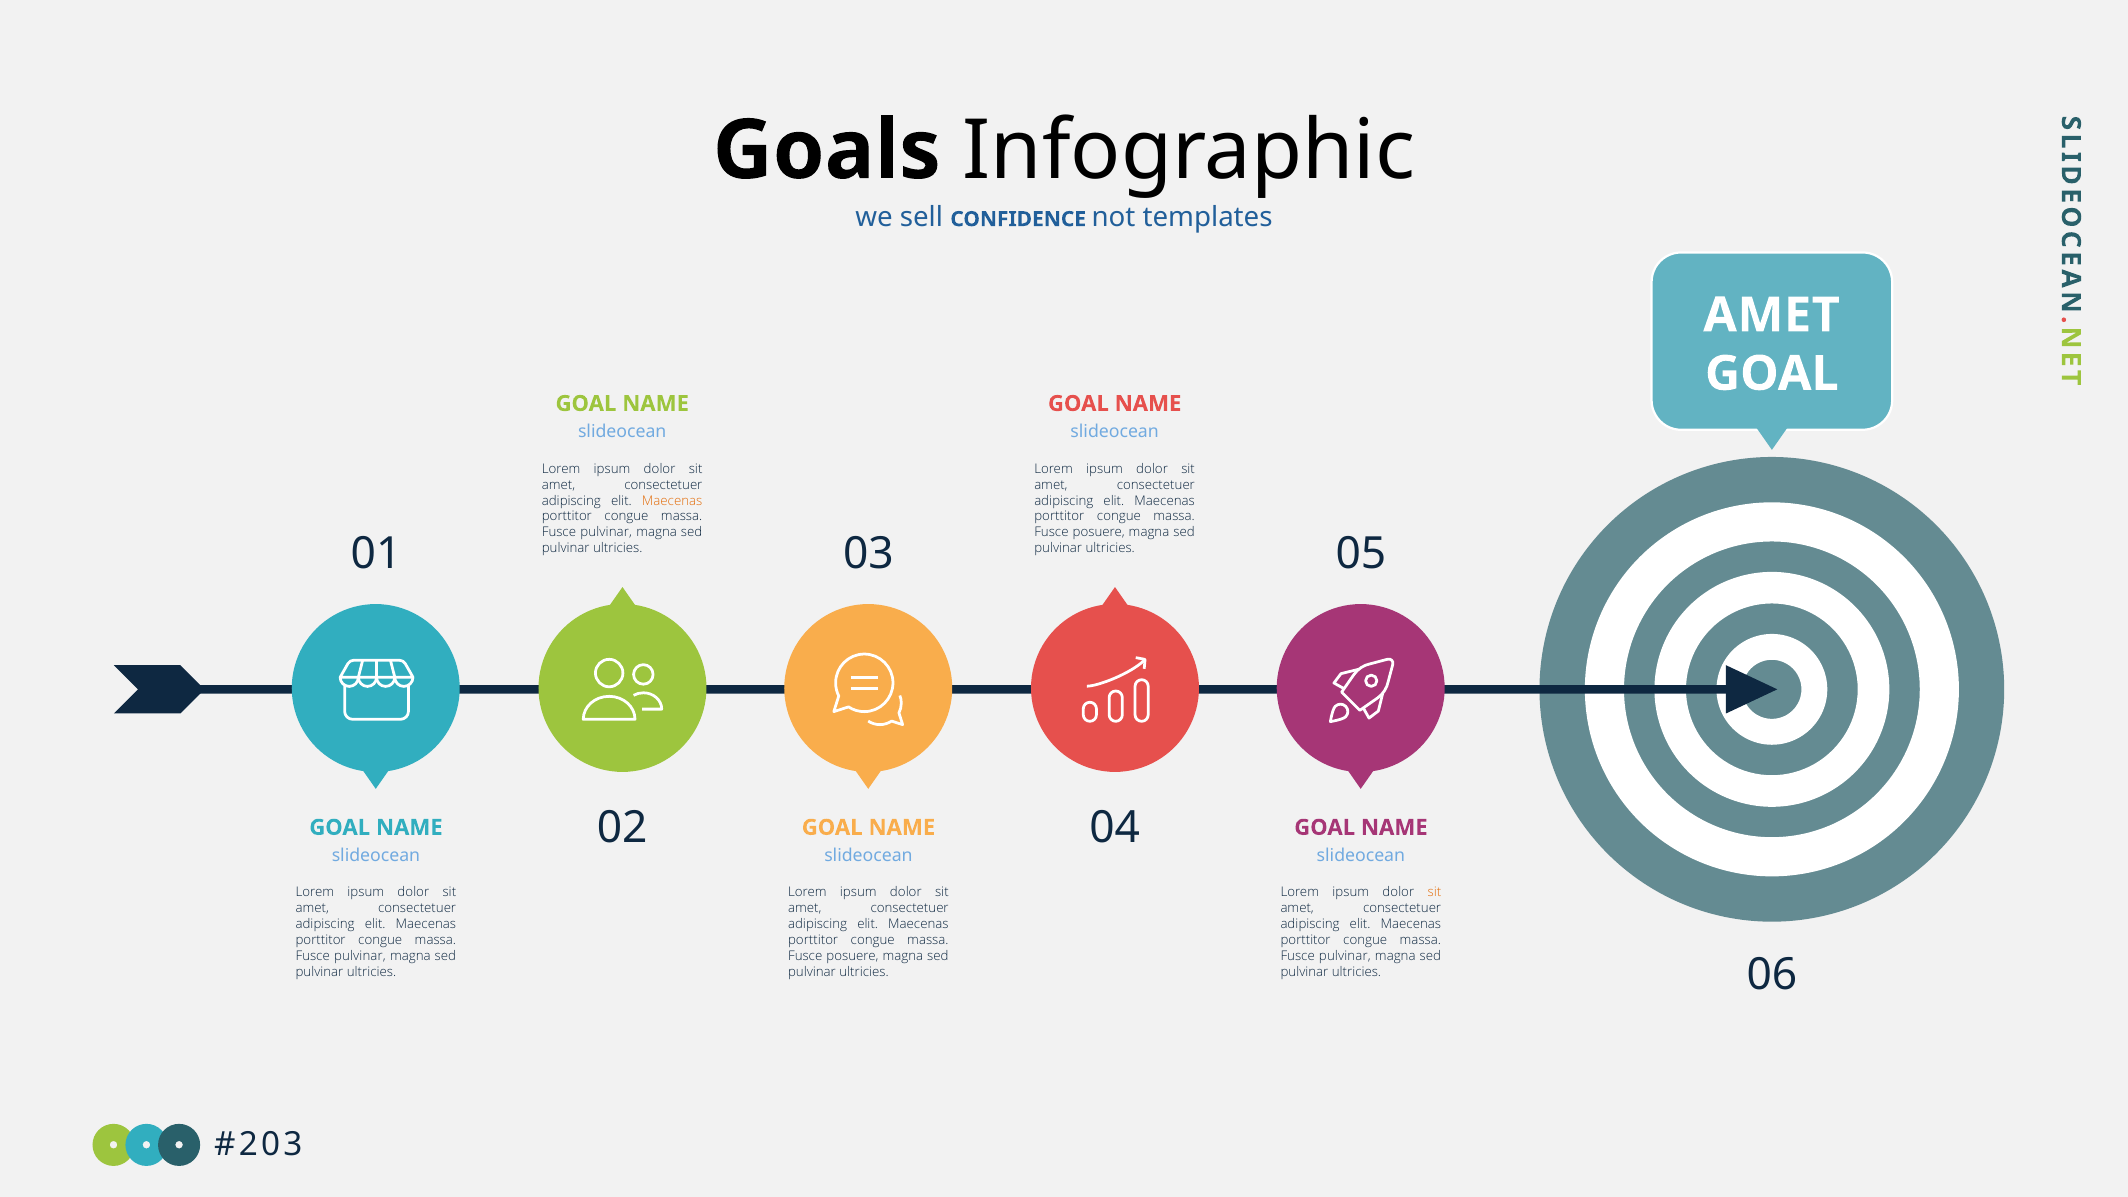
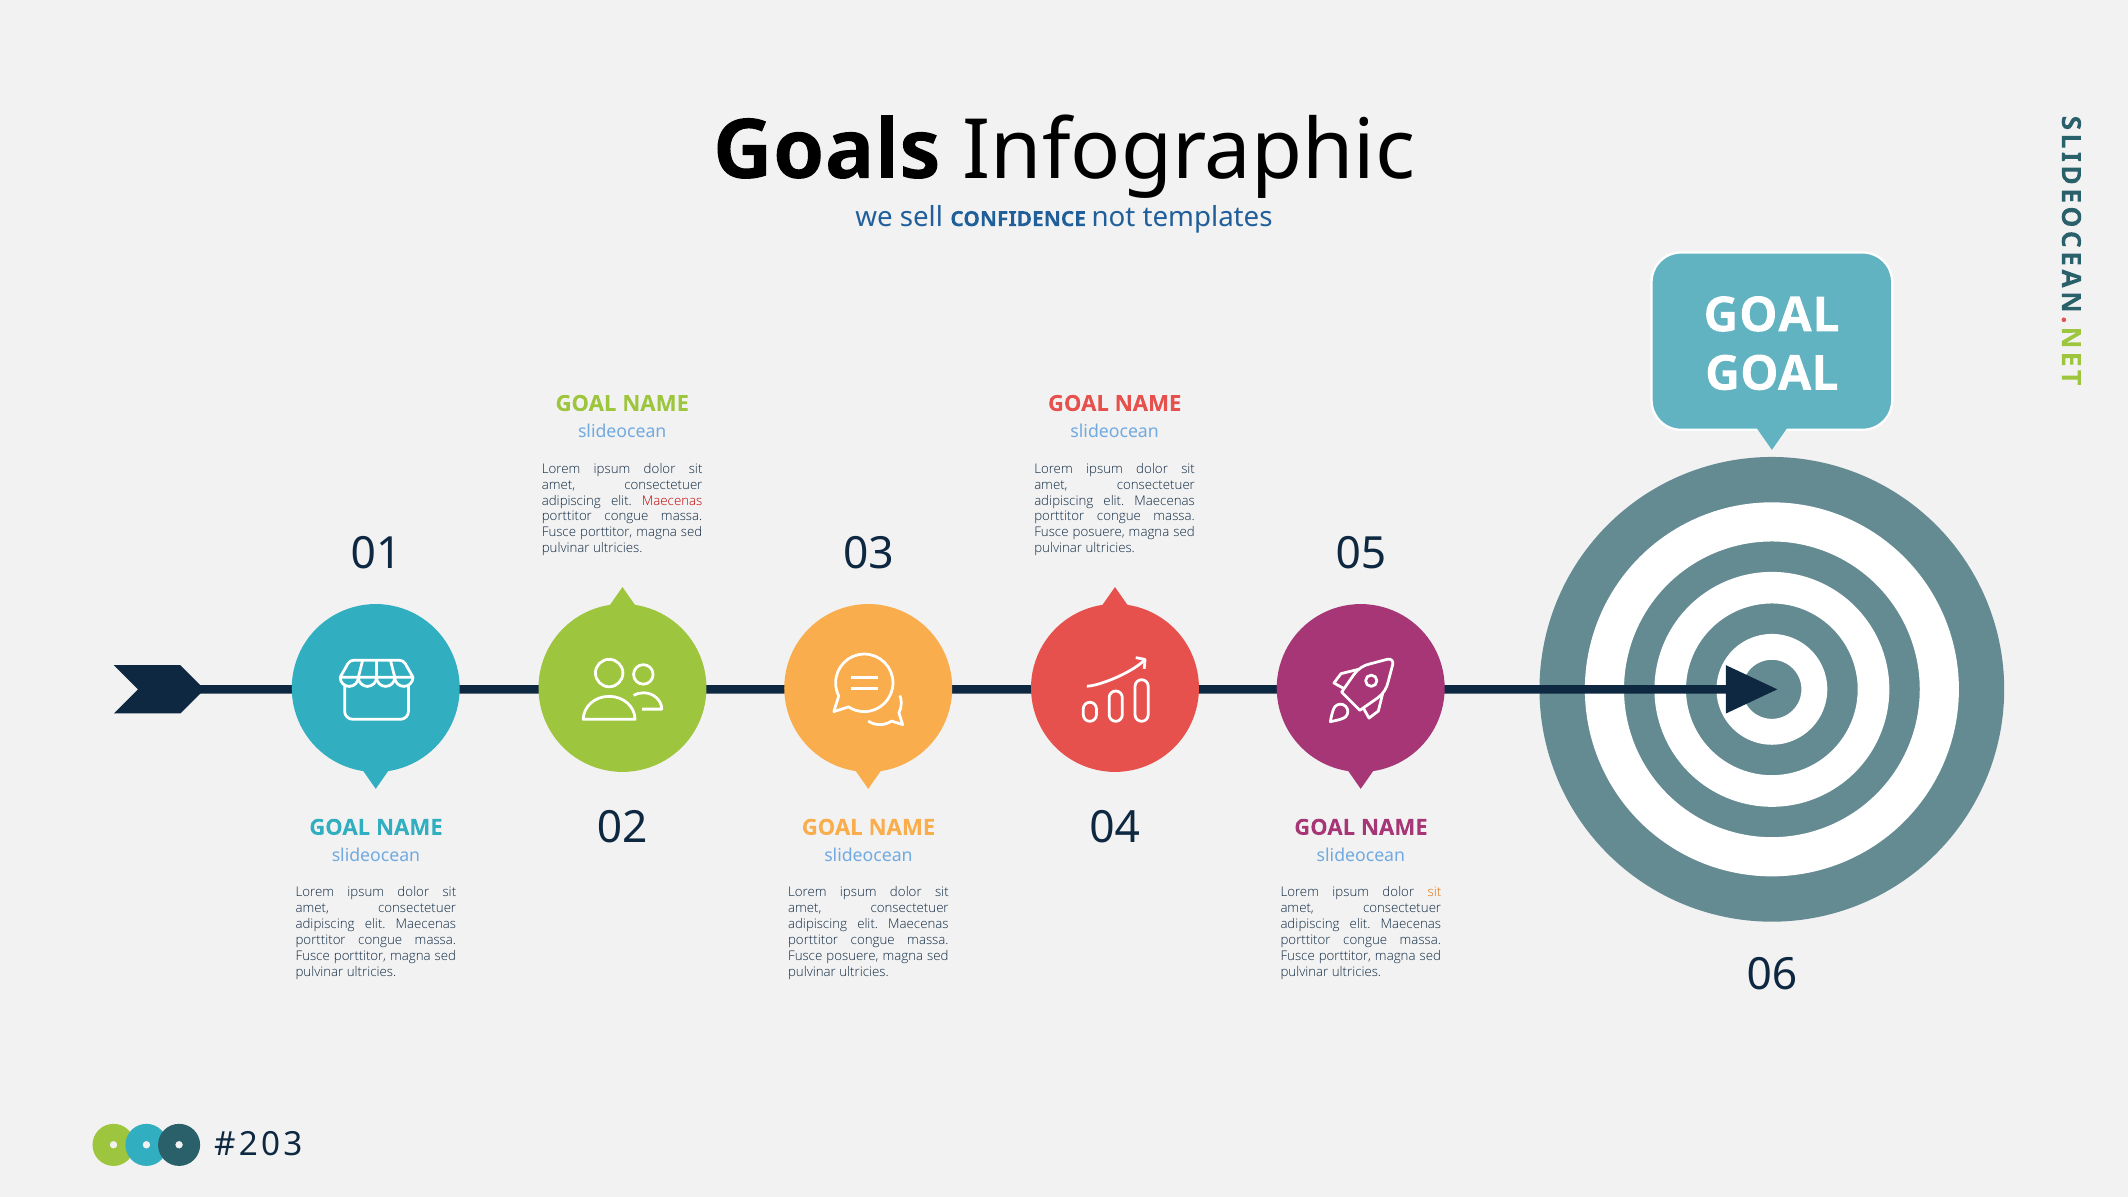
AMET: AMET -> GOAL (1772, 315)
Maecenas colour: orange -> red (672, 501)
pulvinar: pulvinar -> porttitor (606, 533)
pulvinar: pulvinar -> porttitor (360, 956)
pulvinar: pulvinar -> porttitor (1345, 956)
